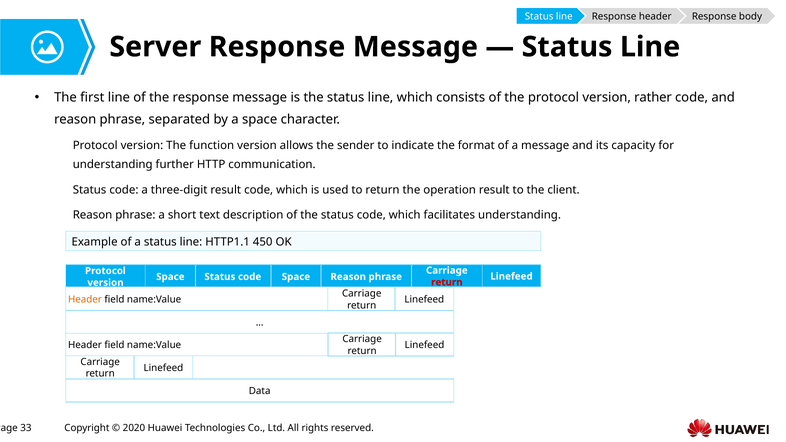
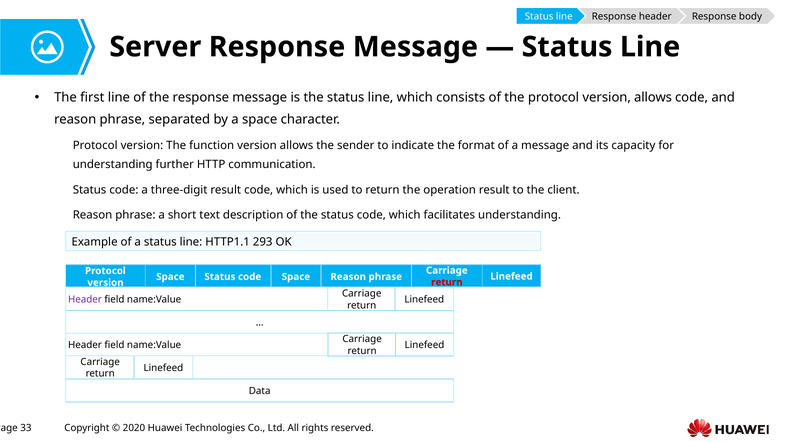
protocol version rather: rather -> allows (653, 97)
450: 450 -> 293 (263, 242)
Header colour: orange -> purple (85, 300)
